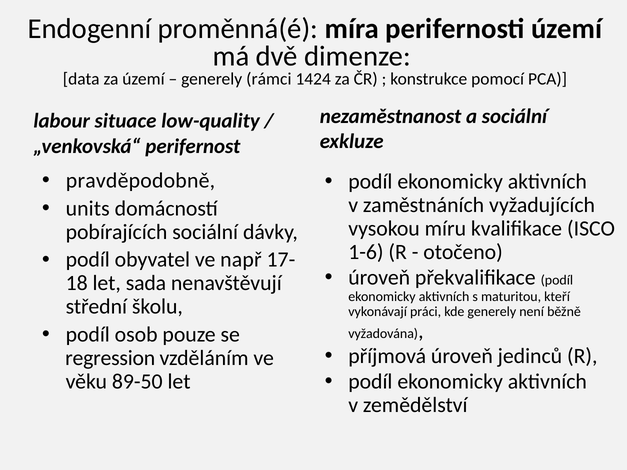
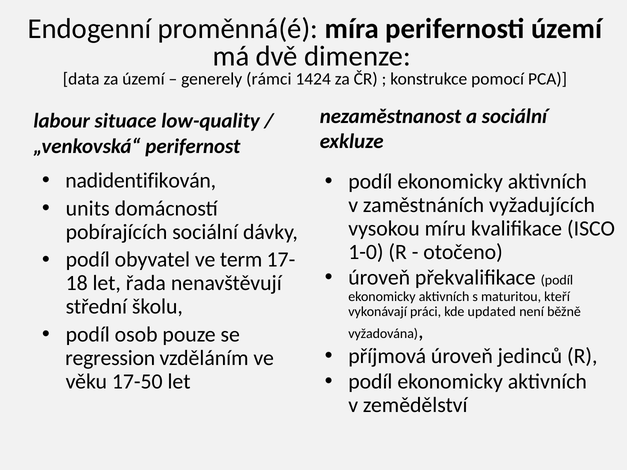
pravděpodobně: pravděpodobně -> nadidentifikován (141, 181)
1-6: 1-6 -> 1-0 (366, 252)
např: např -> term (241, 260)
sada: sada -> řada (146, 283)
kde generely: generely -> updated (492, 312)
89-50: 89-50 -> 17-50 (137, 382)
